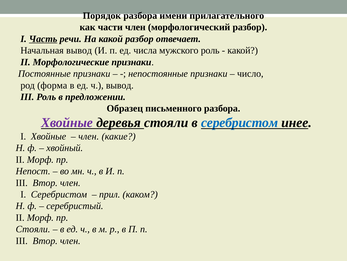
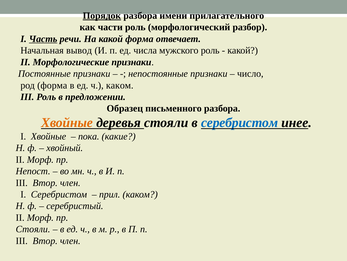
Порядок underline: none -> present (102, 16)
части член: член -> роль (135, 27)
какой разбор: разбор -> форма (139, 39)
ч вывод: вывод -> каком (120, 85)
Хвойные colour: purple -> orange (67, 122)
член: член -> пока (89, 136)
